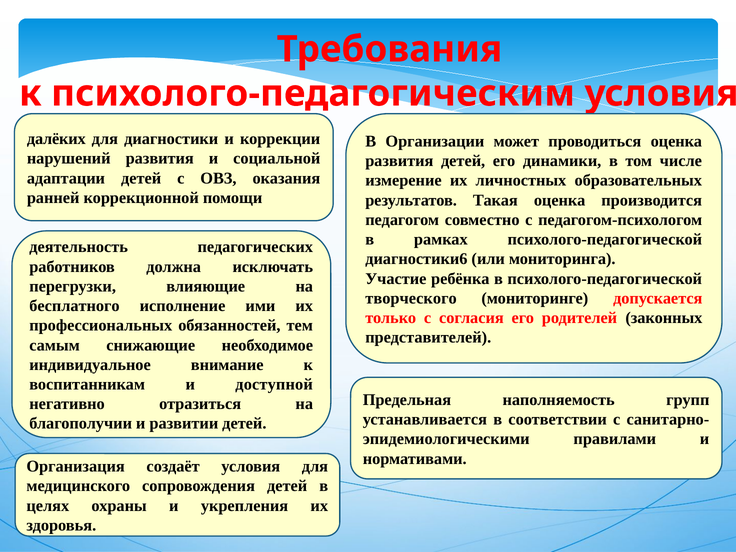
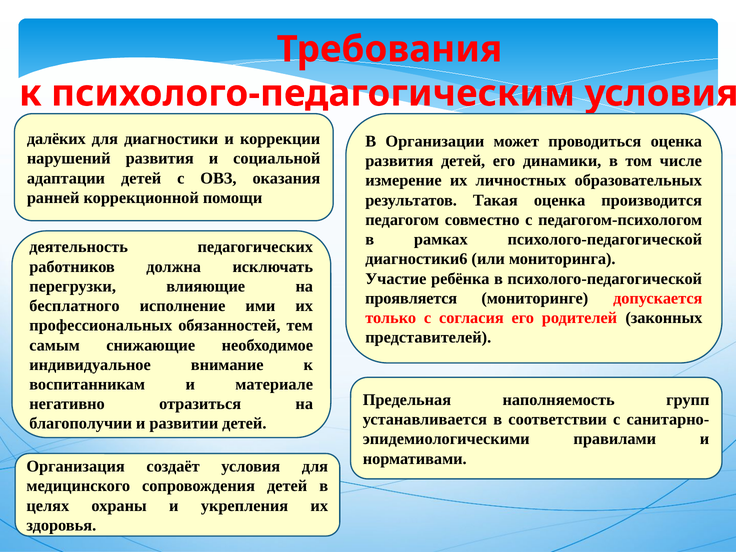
творческого: творческого -> проявляется (411, 298)
доступной: доступной -> материале (274, 384)
